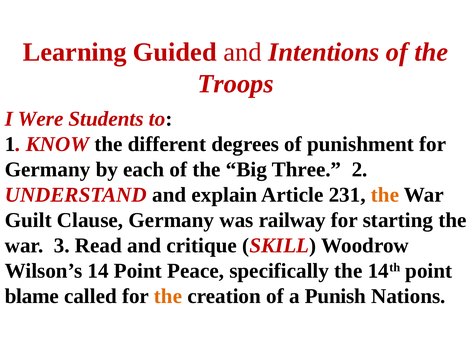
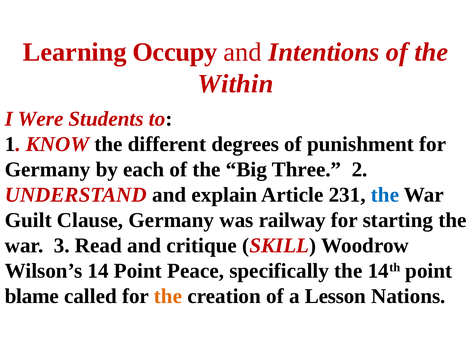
Guided: Guided -> Occupy (175, 52)
Troops: Troops -> Within (235, 84)
the colour: orange -> blue (385, 195)
Punish: Punish -> Lesson (335, 296)
